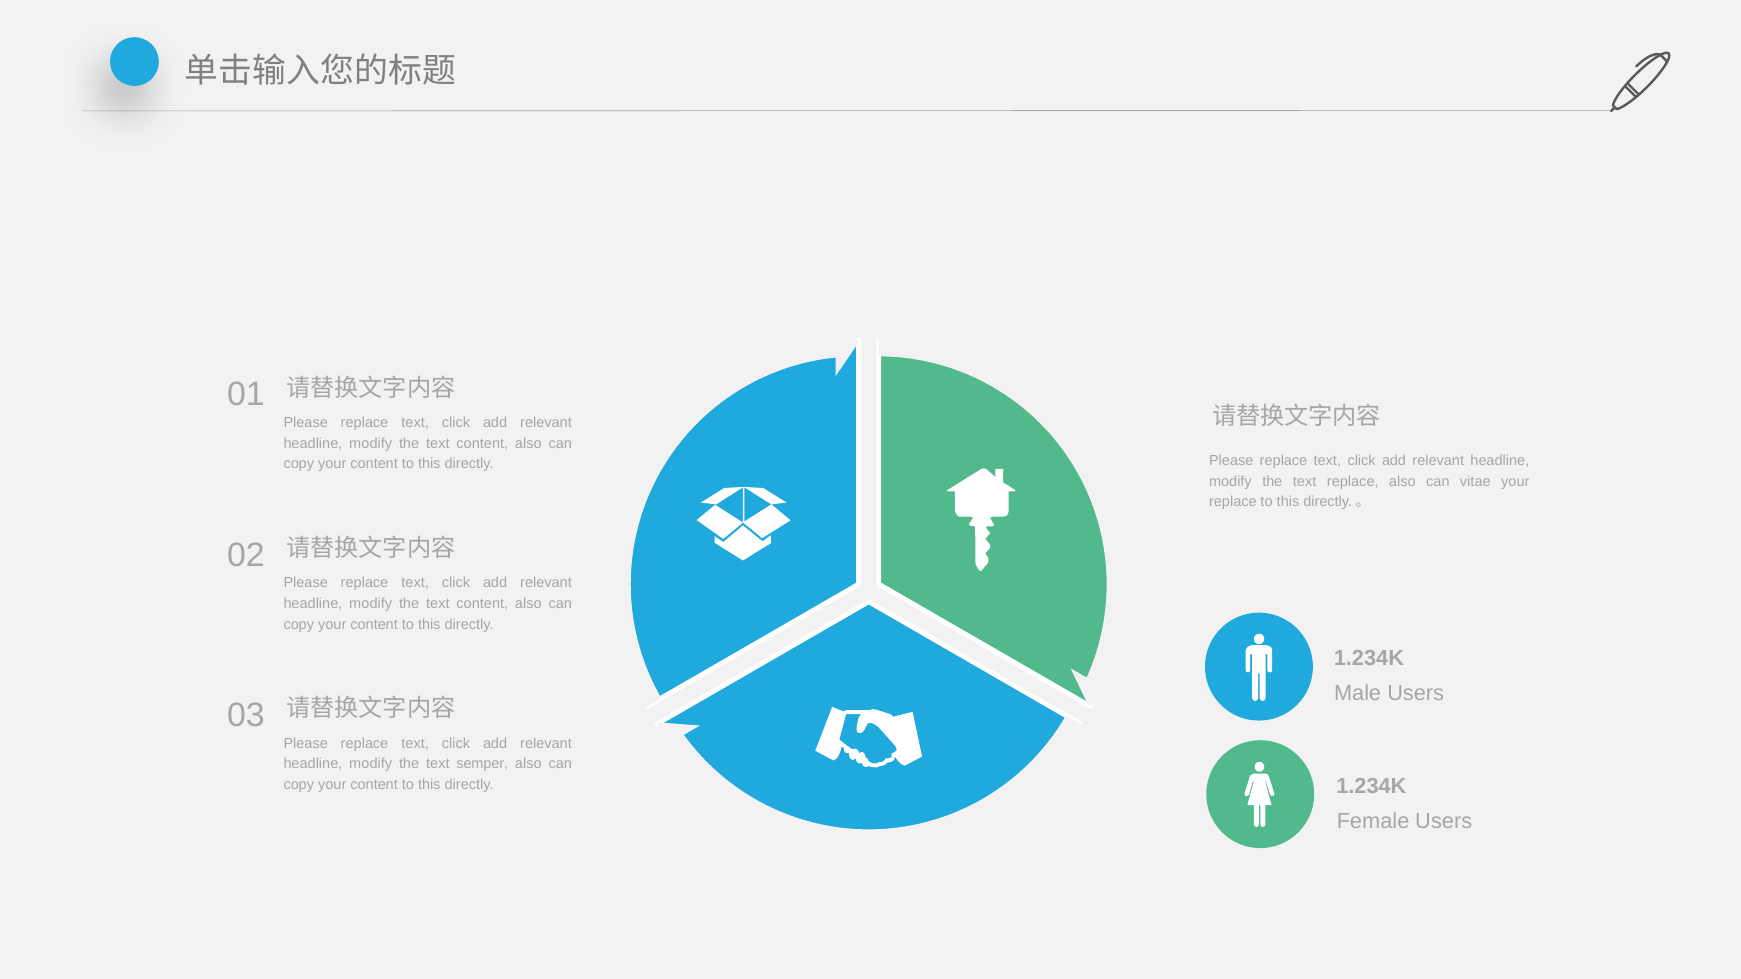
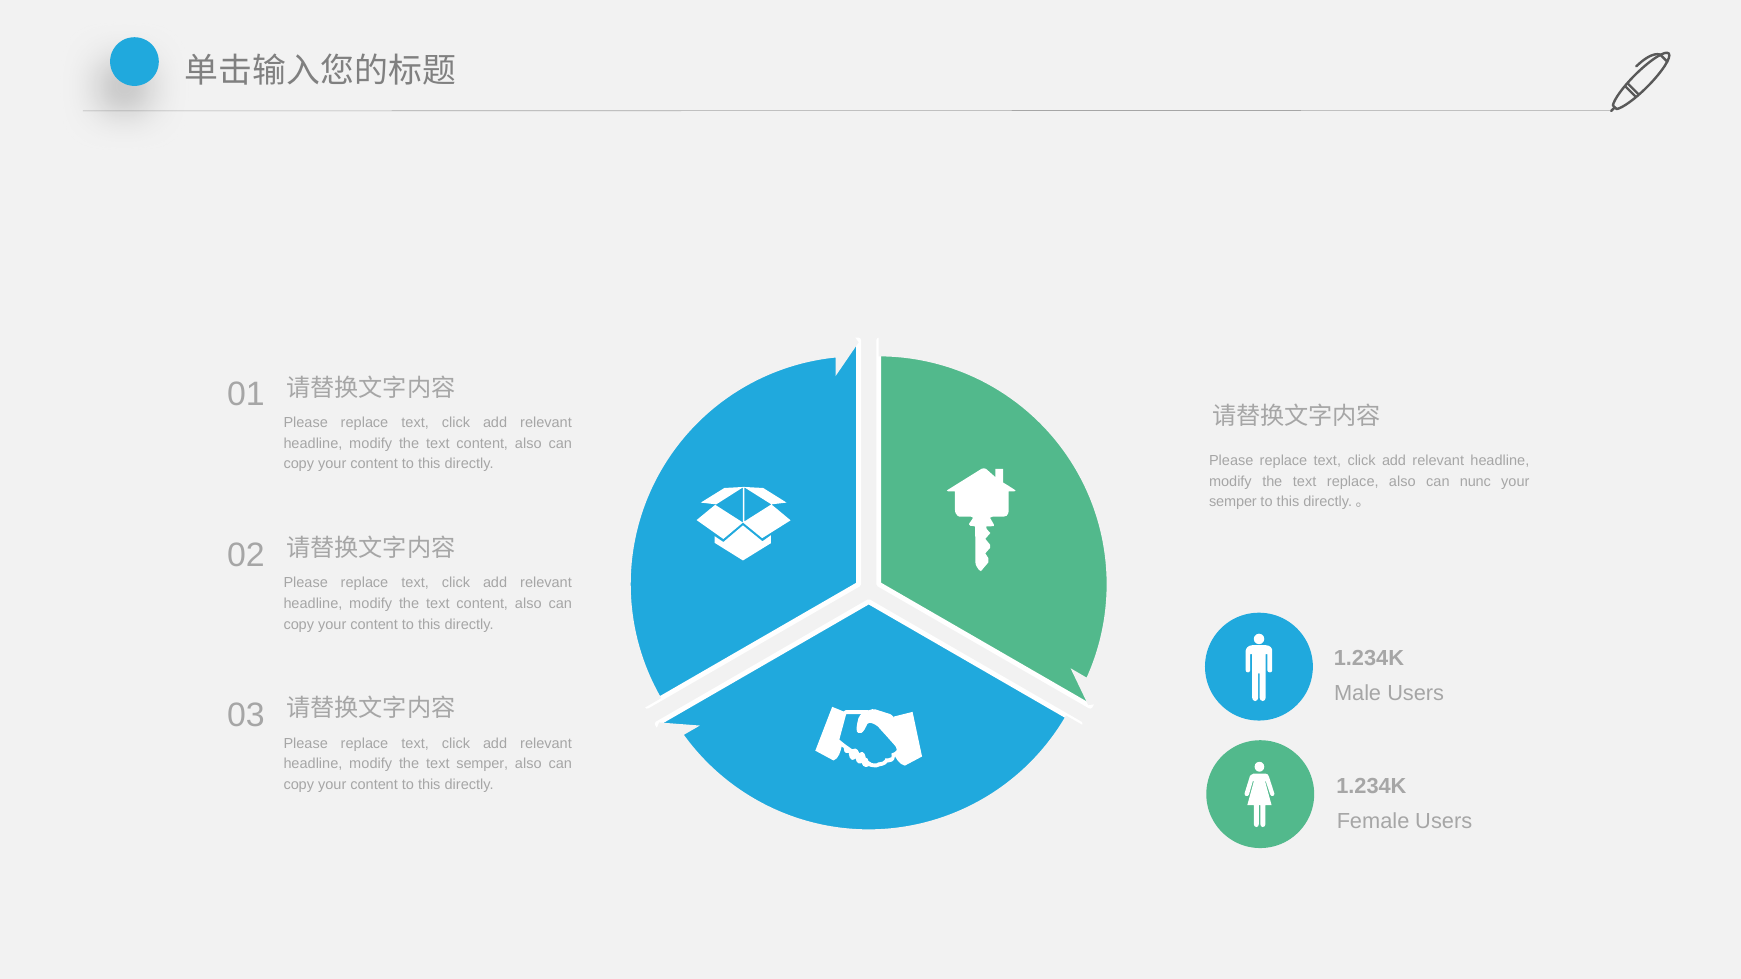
vitae: vitae -> nunc (1475, 481)
replace: replace -> semper (1233, 502)
